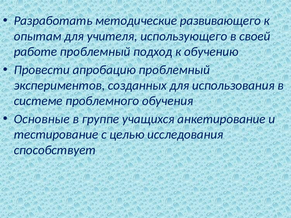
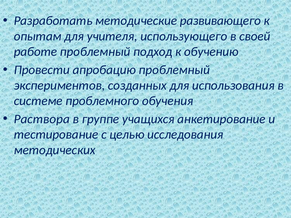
Основные: Основные -> Раствора (42, 119)
способствует: способствует -> методических (55, 150)
